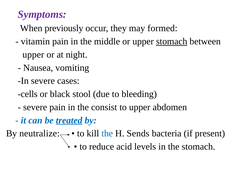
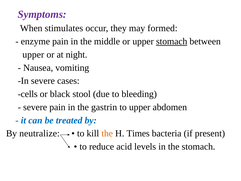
previously: previously -> stimulates (64, 28)
vitamin: vitamin -> enzyme (35, 41)
consist: consist -> gastrin (104, 107)
treated underline: present -> none (69, 120)
the colour: blue -> orange (107, 133)
Sends: Sends -> Times (138, 133)
